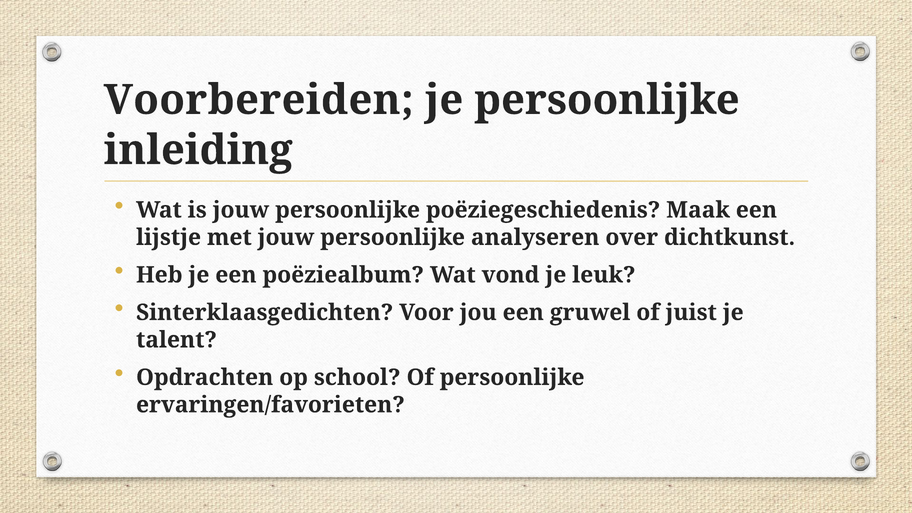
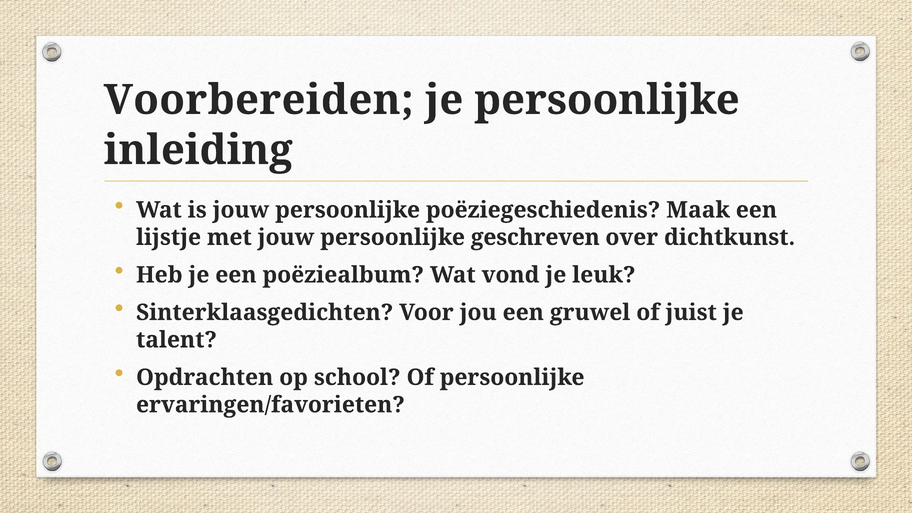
analyseren: analyseren -> geschreven (535, 237)
